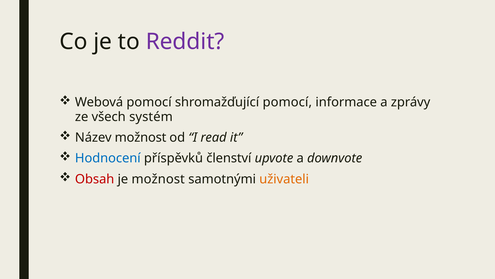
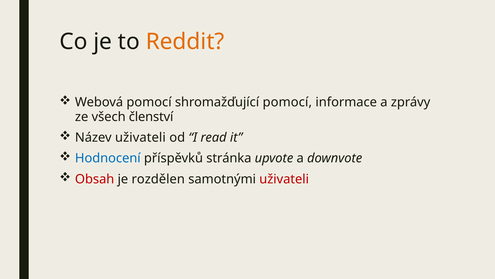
Reddit colour: purple -> orange (185, 42)
systém: systém -> členství (151, 117)
Název možnost: možnost -> uživateli (140, 137)
členství: členství -> stránka (229, 158)
je možnost: možnost -> rozdělen (158, 179)
uživateli colour: orange -> red (284, 179)
